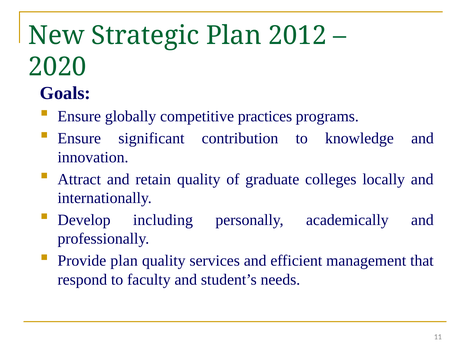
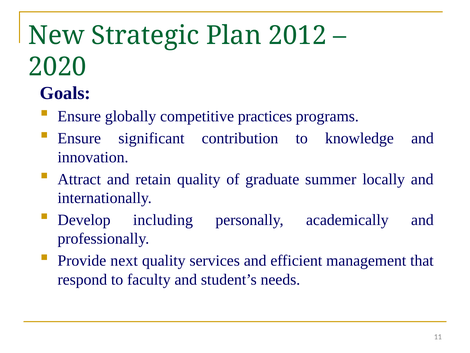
colleges: colleges -> summer (331, 179)
Provide plan: plan -> next (124, 260)
